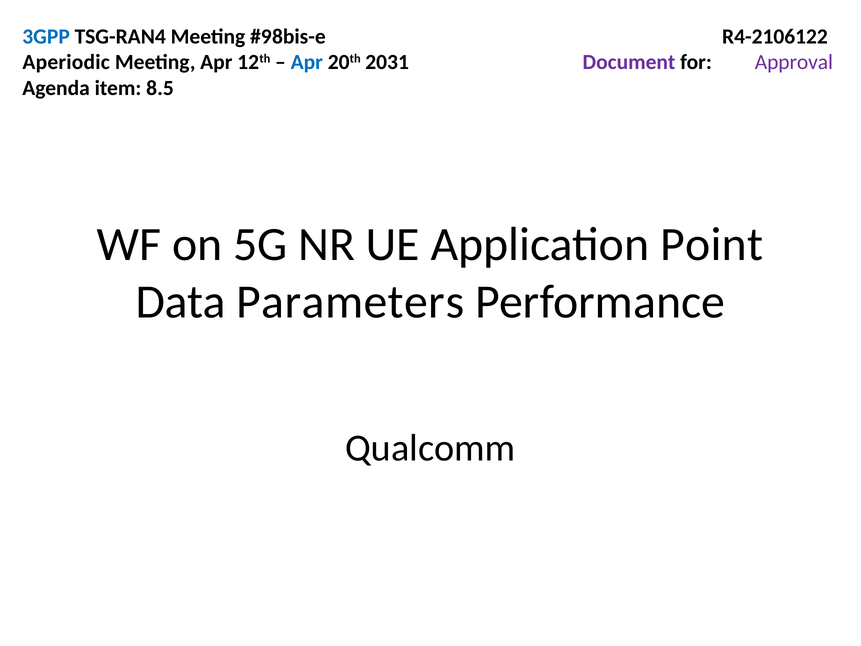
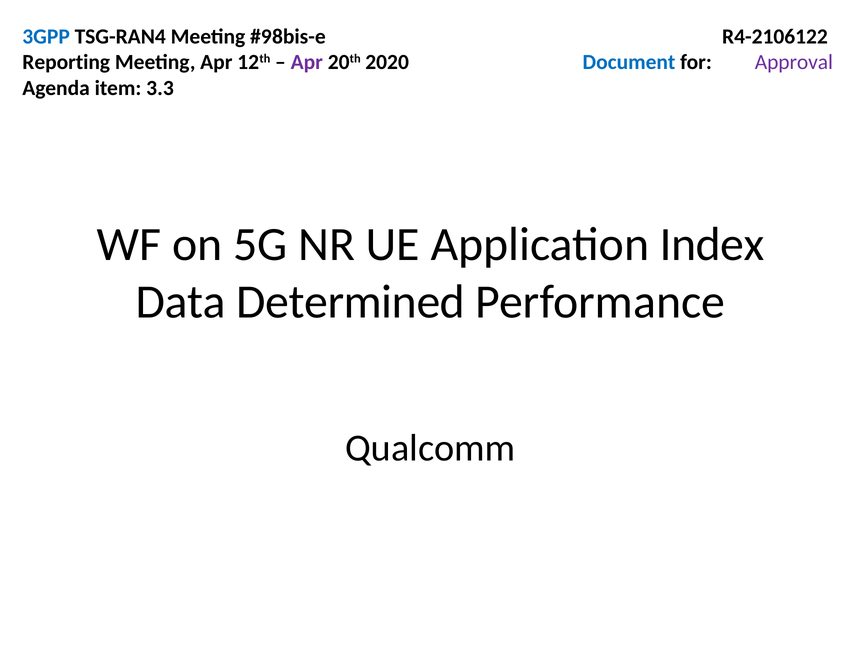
Aperiodic: Aperiodic -> Reporting (66, 62)
Apr colour: blue -> purple (307, 62)
2031: 2031 -> 2020 (387, 62)
Document colour: purple -> blue (629, 62)
8.5: 8.5 -> 3.3 (160, 88)
Point: Point -> Index (712, 244)
Parameters: Parameters -> Determined (351, 302)
